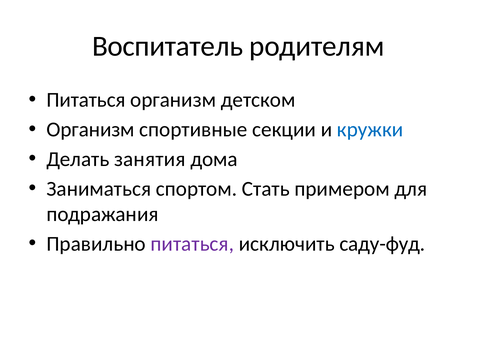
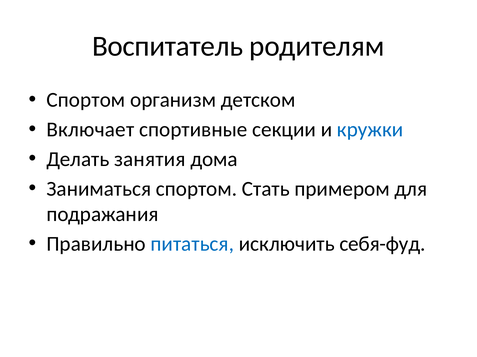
Питаться: Питаться -> Спортом (86, 100)
Организм: Организм -> Включает (90, 130)
питаться colour: purple -> blue (192, 244)
саду-фуд: саду-фуд -> себя-фуд (382, 244)
